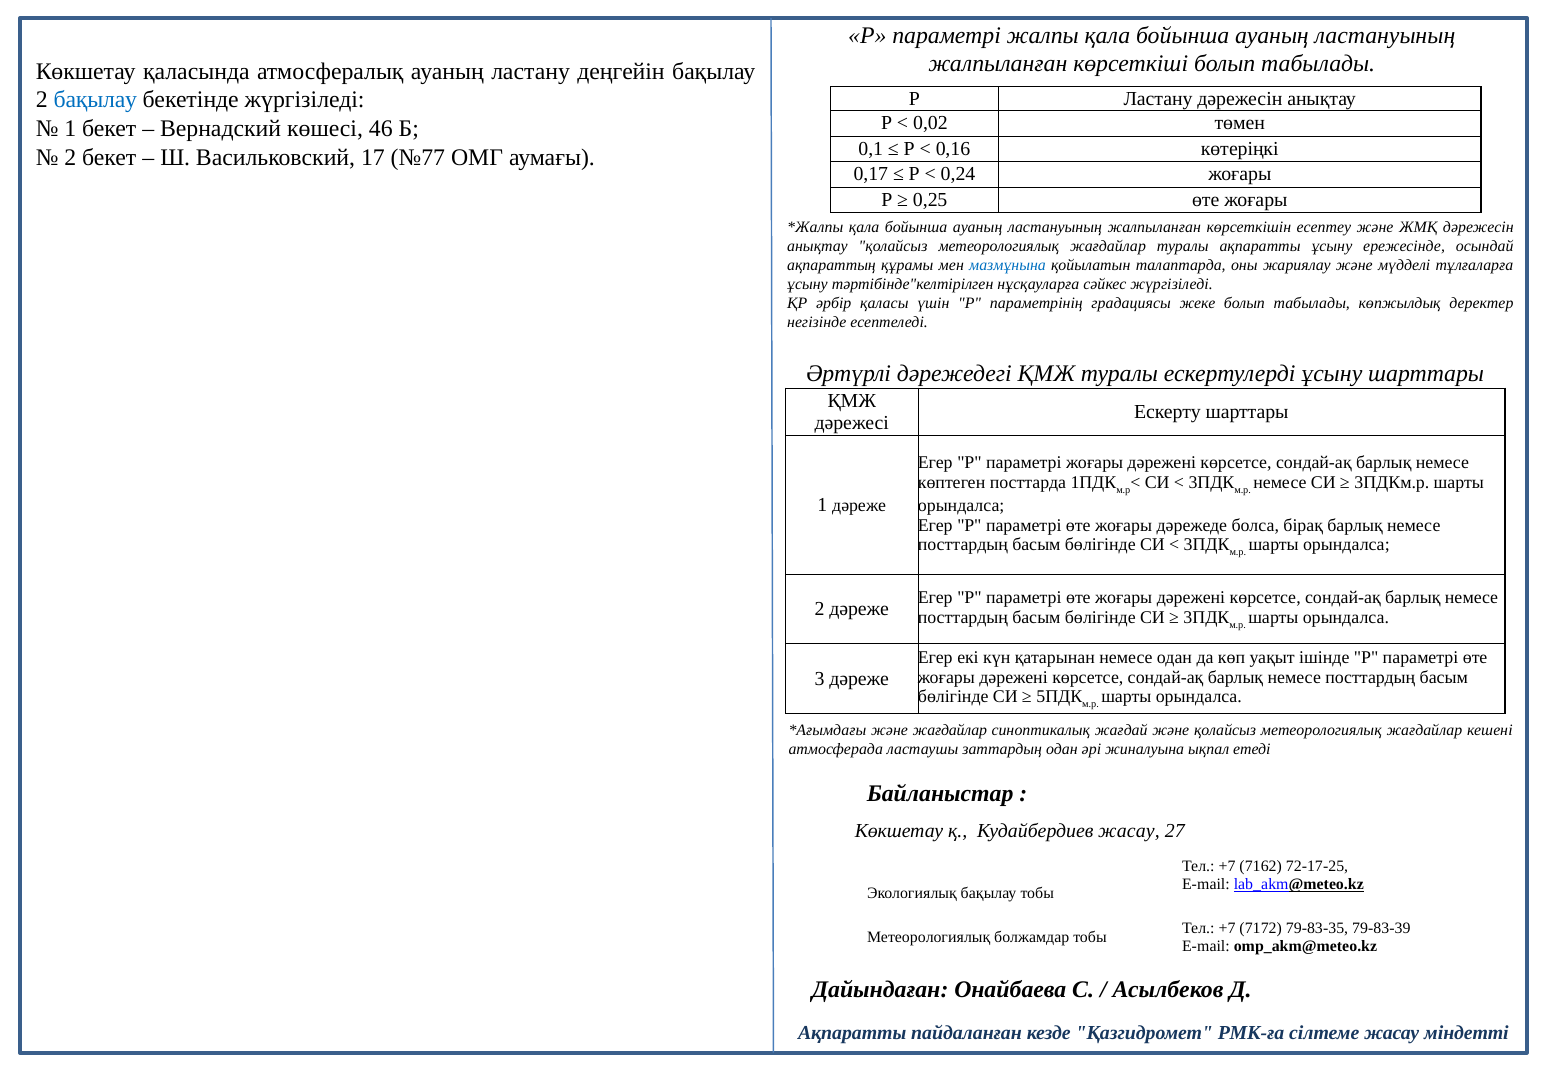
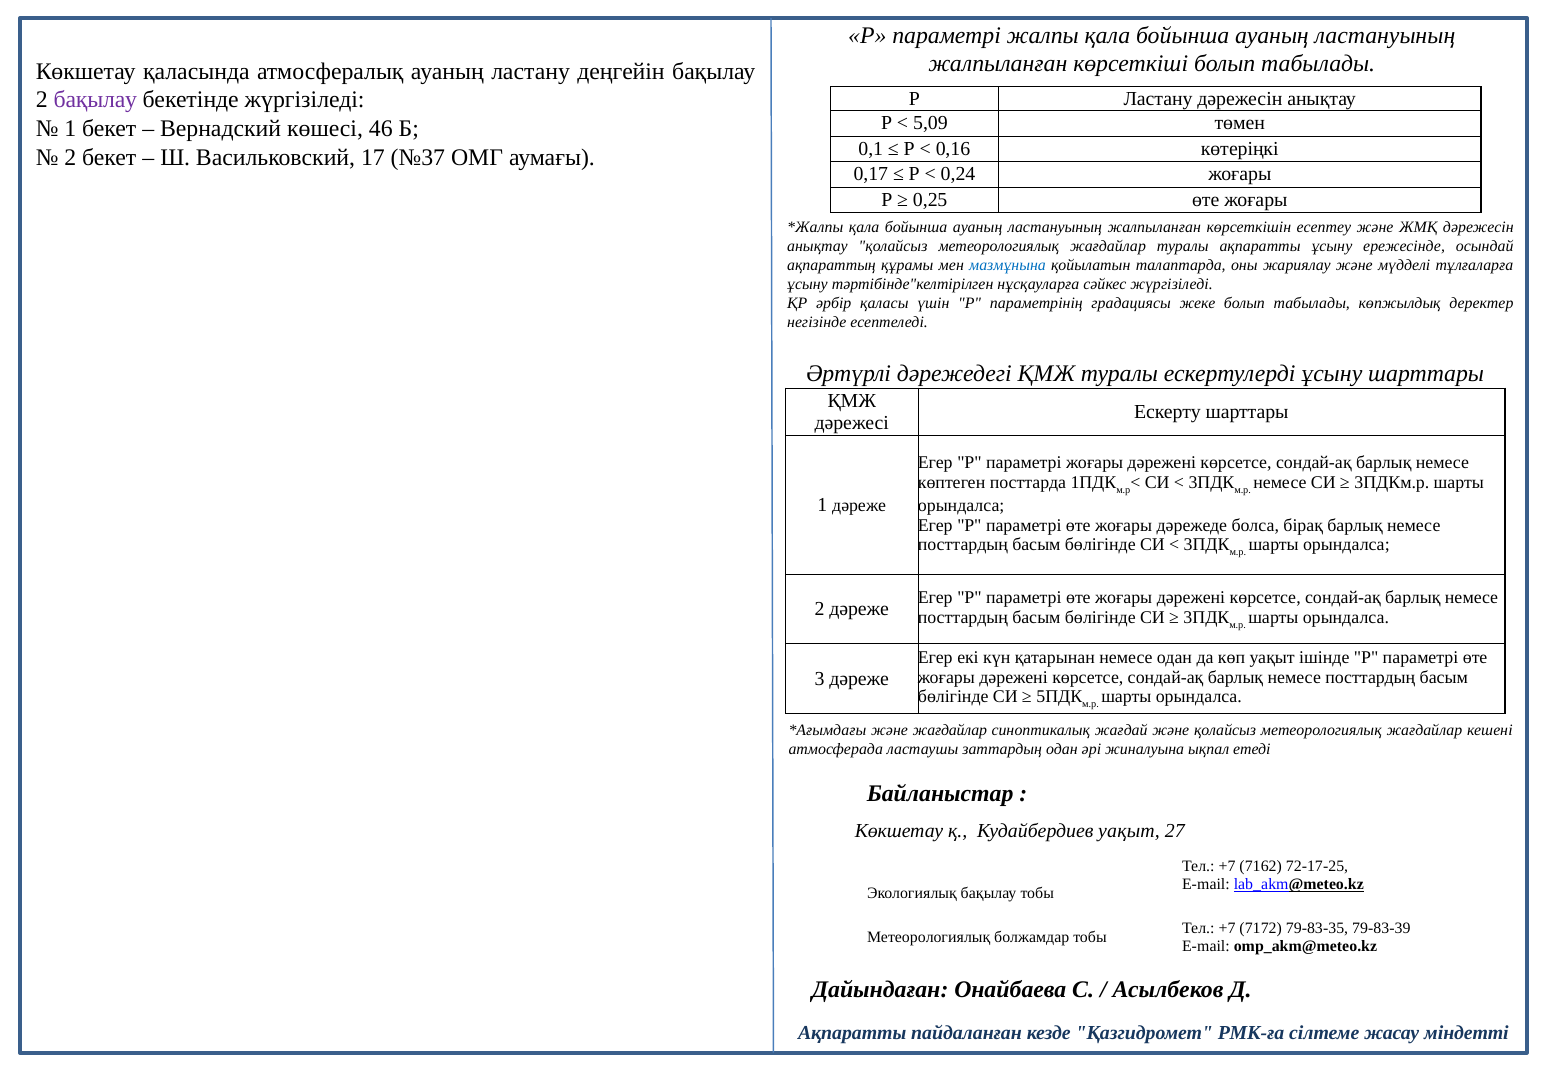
бақылау colour: blue -> purple (95, 100)
0,02: 0,02 -> 5,09 (930, 123)
№77: №77 -> №37 (418, 157)
Кудайбердиев жасау: жасау -> уақыт (1129, 831)
